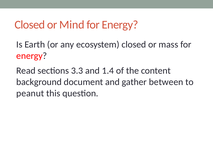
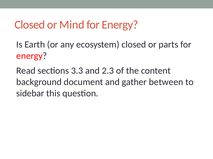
mass: mass -> parts (168, 45)
1.4: 1.4 -> 2.3 (108, 71)
peanut: peanut -> sidebar (30, 94)
